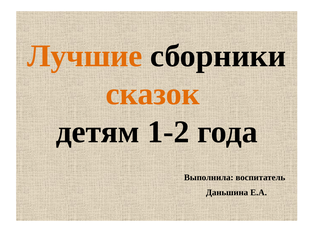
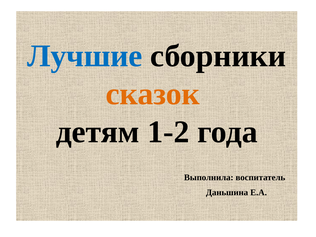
Лучшие colour: orange -> blue (85, 56)
